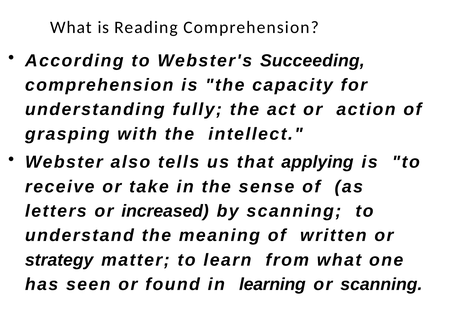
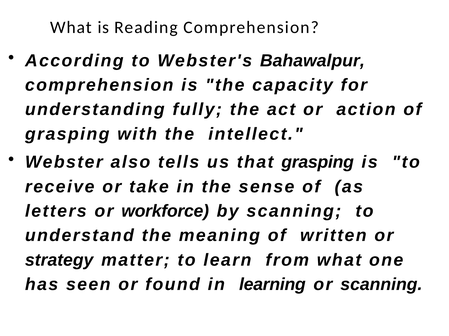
Succeeding: Succeeding -> Bahawalpur (312, 61)
that applying: applying -> grasping (318, 163)
increased: increased -> workforce (165, 212)
